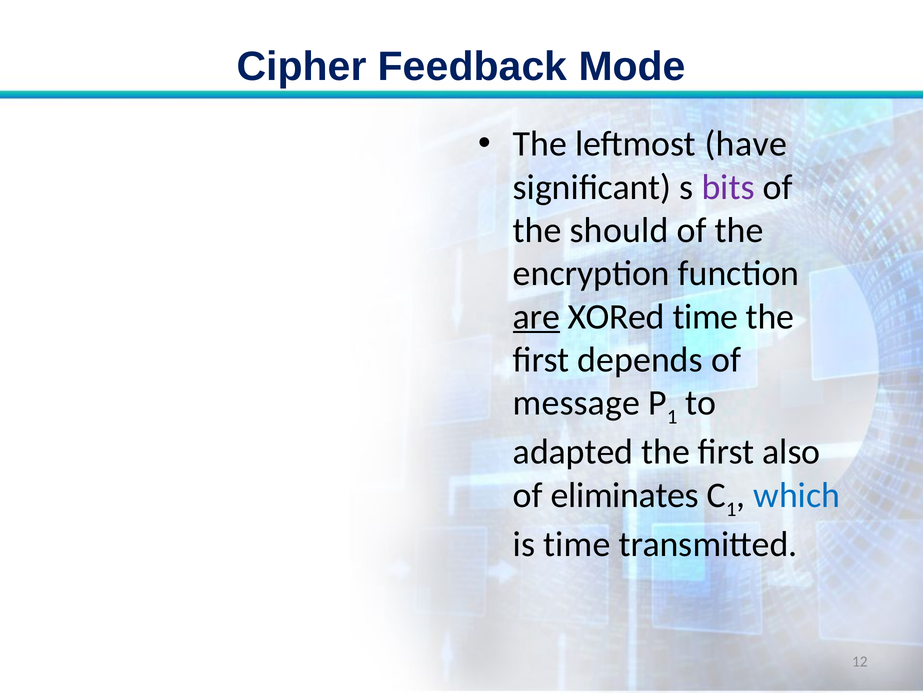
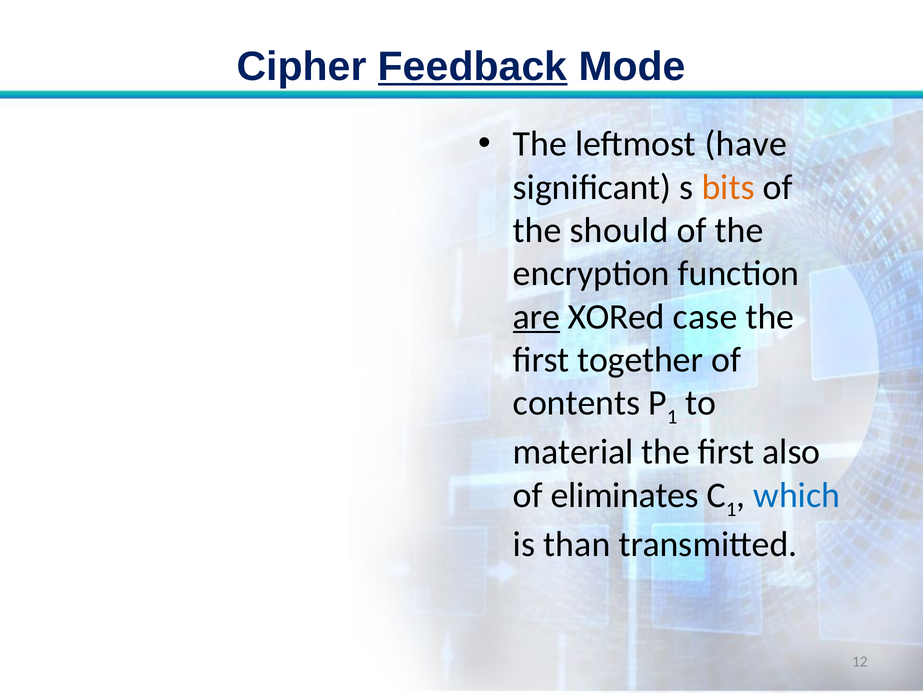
Feedback underline: none -> present (473, 67)
bits colour: purple -> orange (728, 187)
XORed time: time -> case (705, 316)
depends: depends -> together (640, 359)
message: message -> contents (577, 403)
adapted: adapted -> material (573, 452)
is time: time -> than (577, 544)
